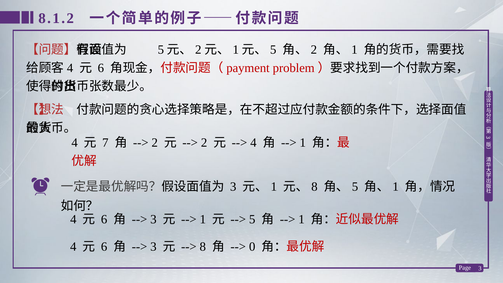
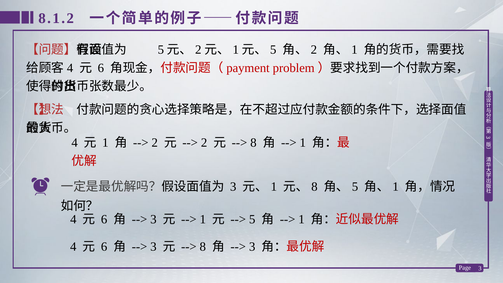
7: 7 -> 1 (105, 143)
4: 4 -> 8 (253, 143)
0: 0 -> 3 (252, 247)
